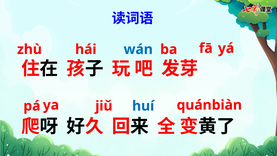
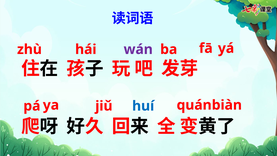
wán colour: blue -> purple (138, 49)
